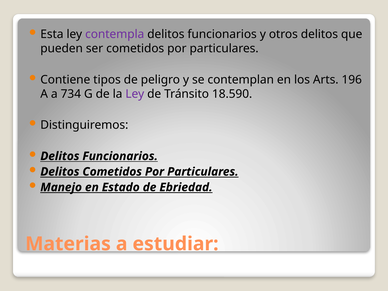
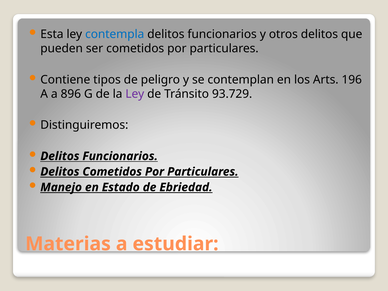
contempla colour: purple -> blue (115, 34)
734: 734 -> 896 (71, 94)
18.590: 18.590 -> 93.729 (232, 94)
